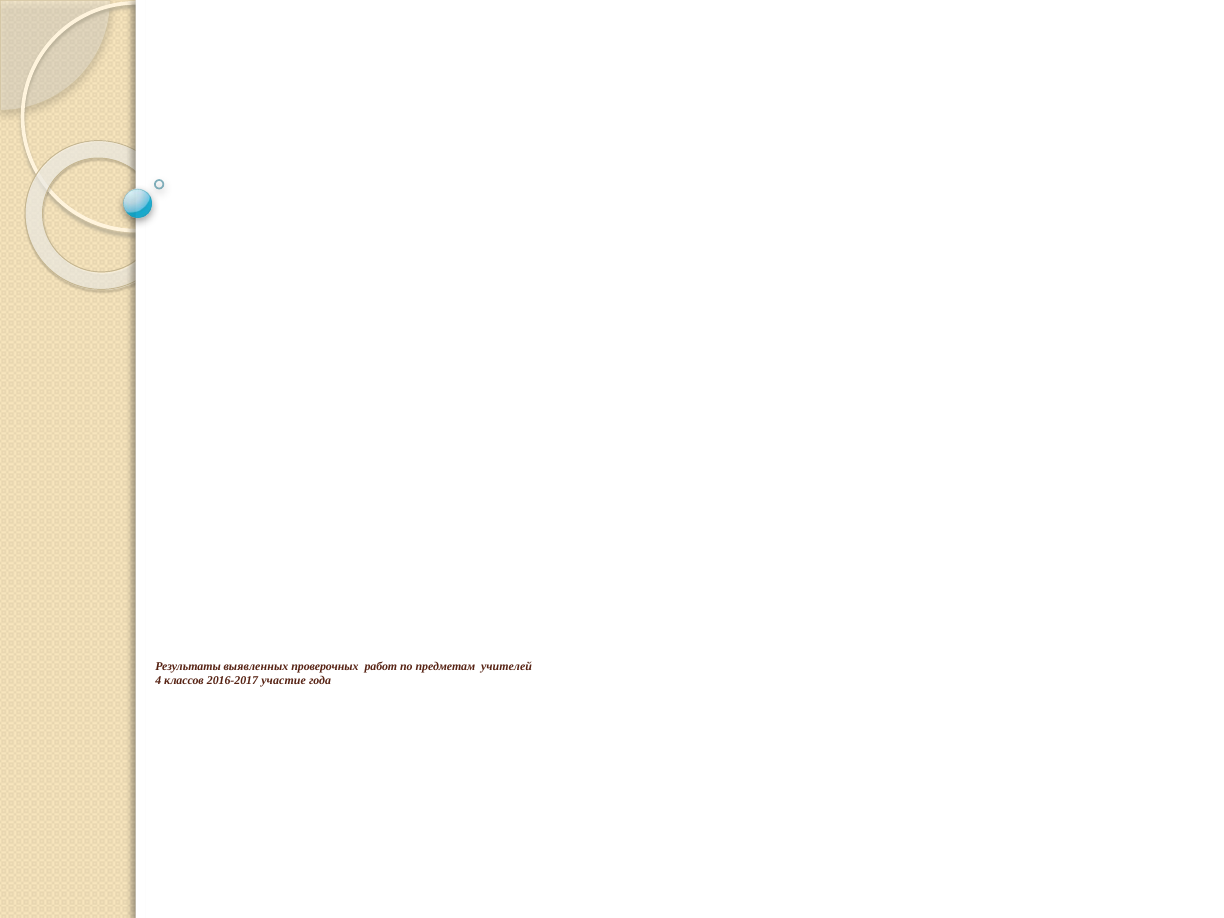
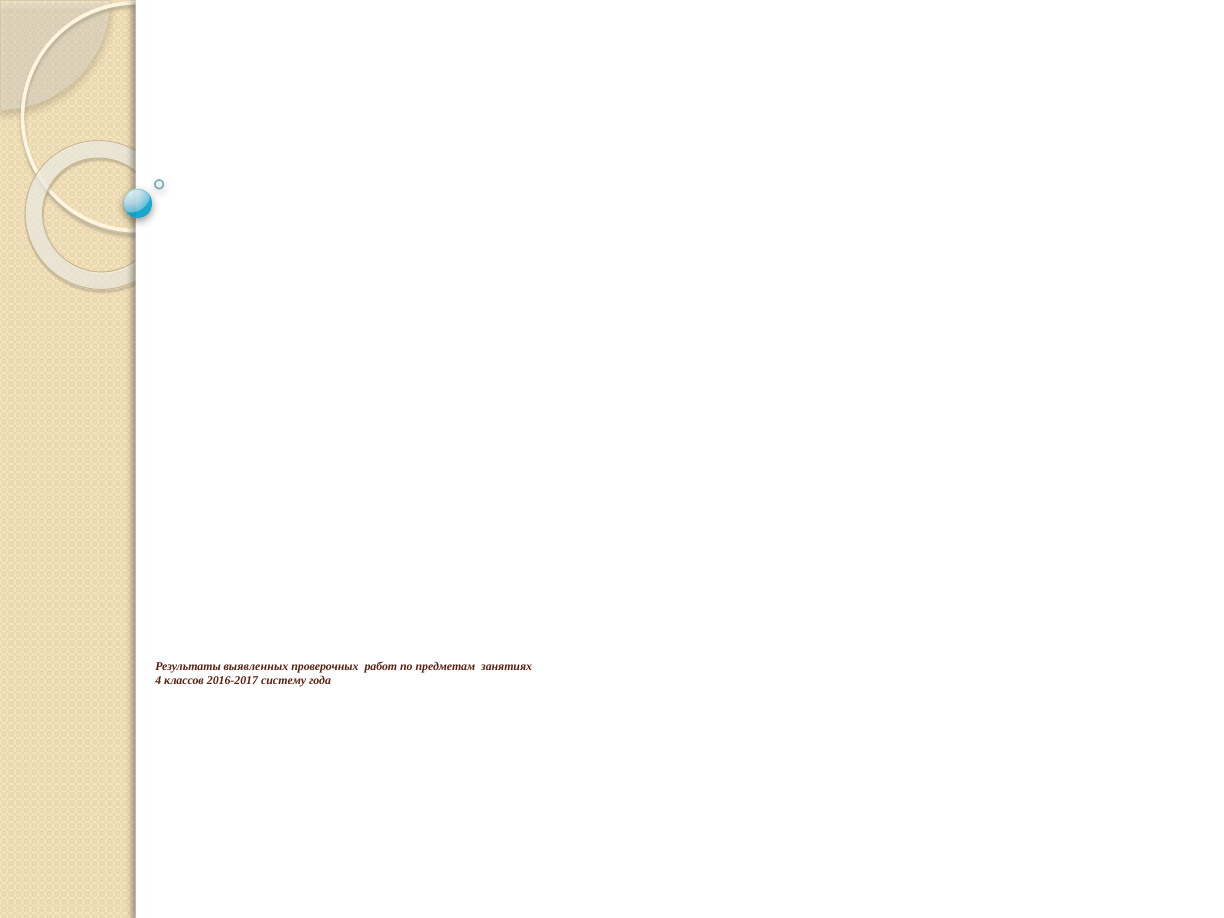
учителей: учителей -> занятиях (507, 666)
участие: участие -> систему (284, 680)
